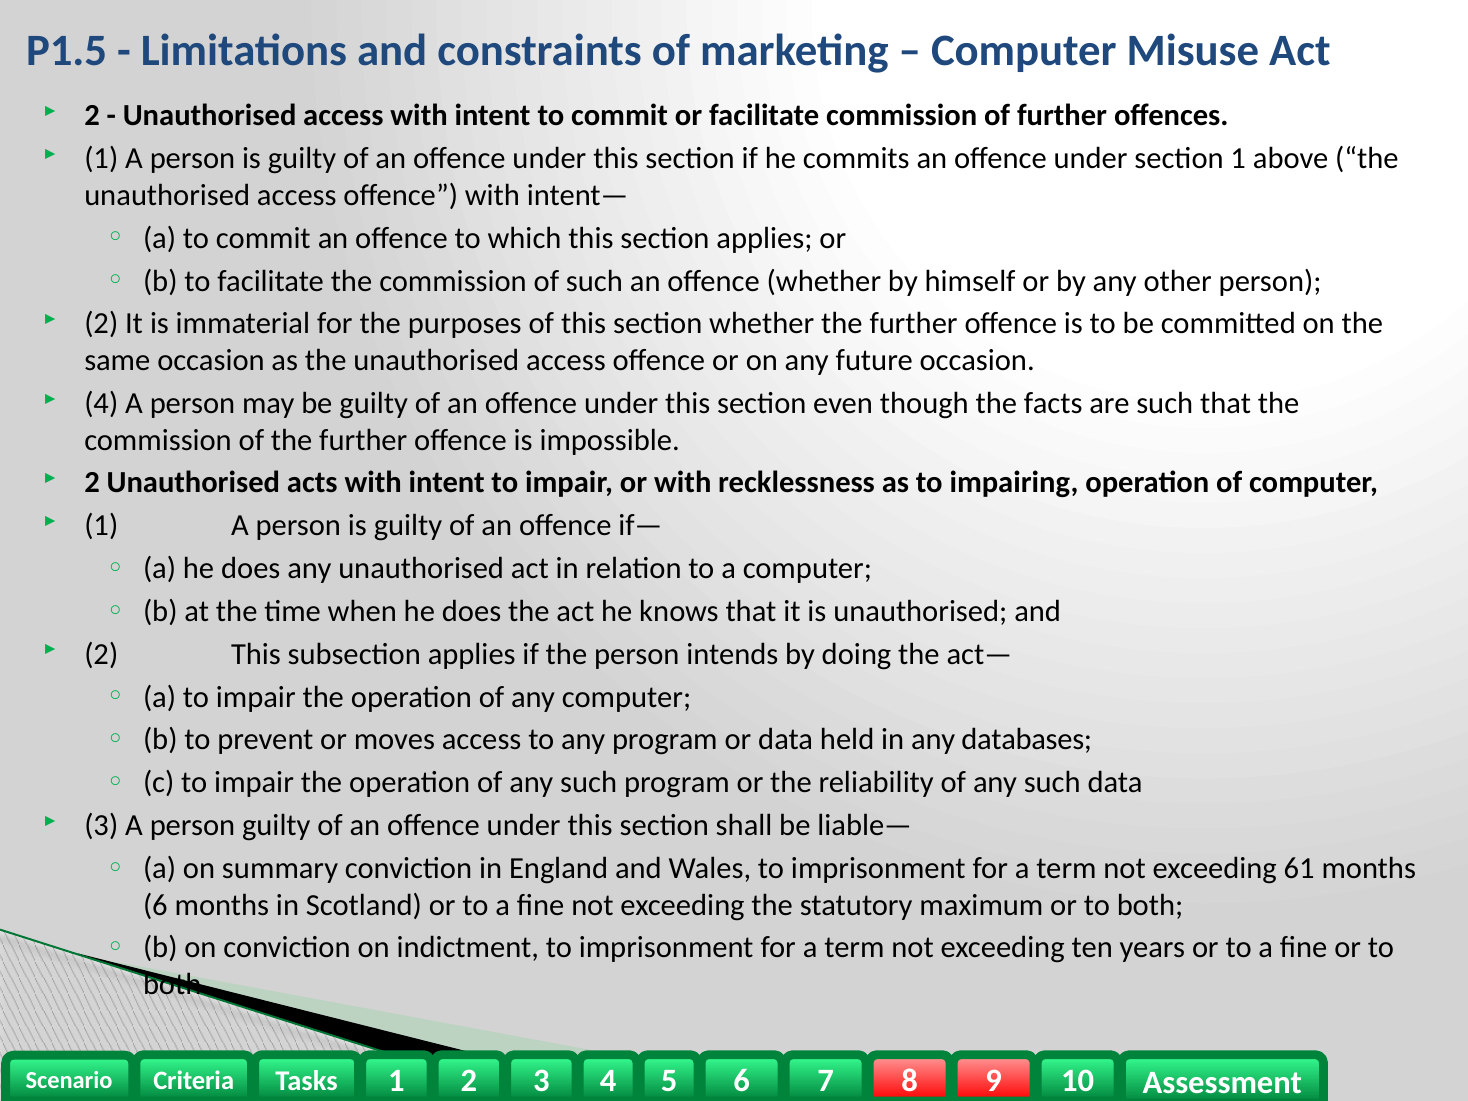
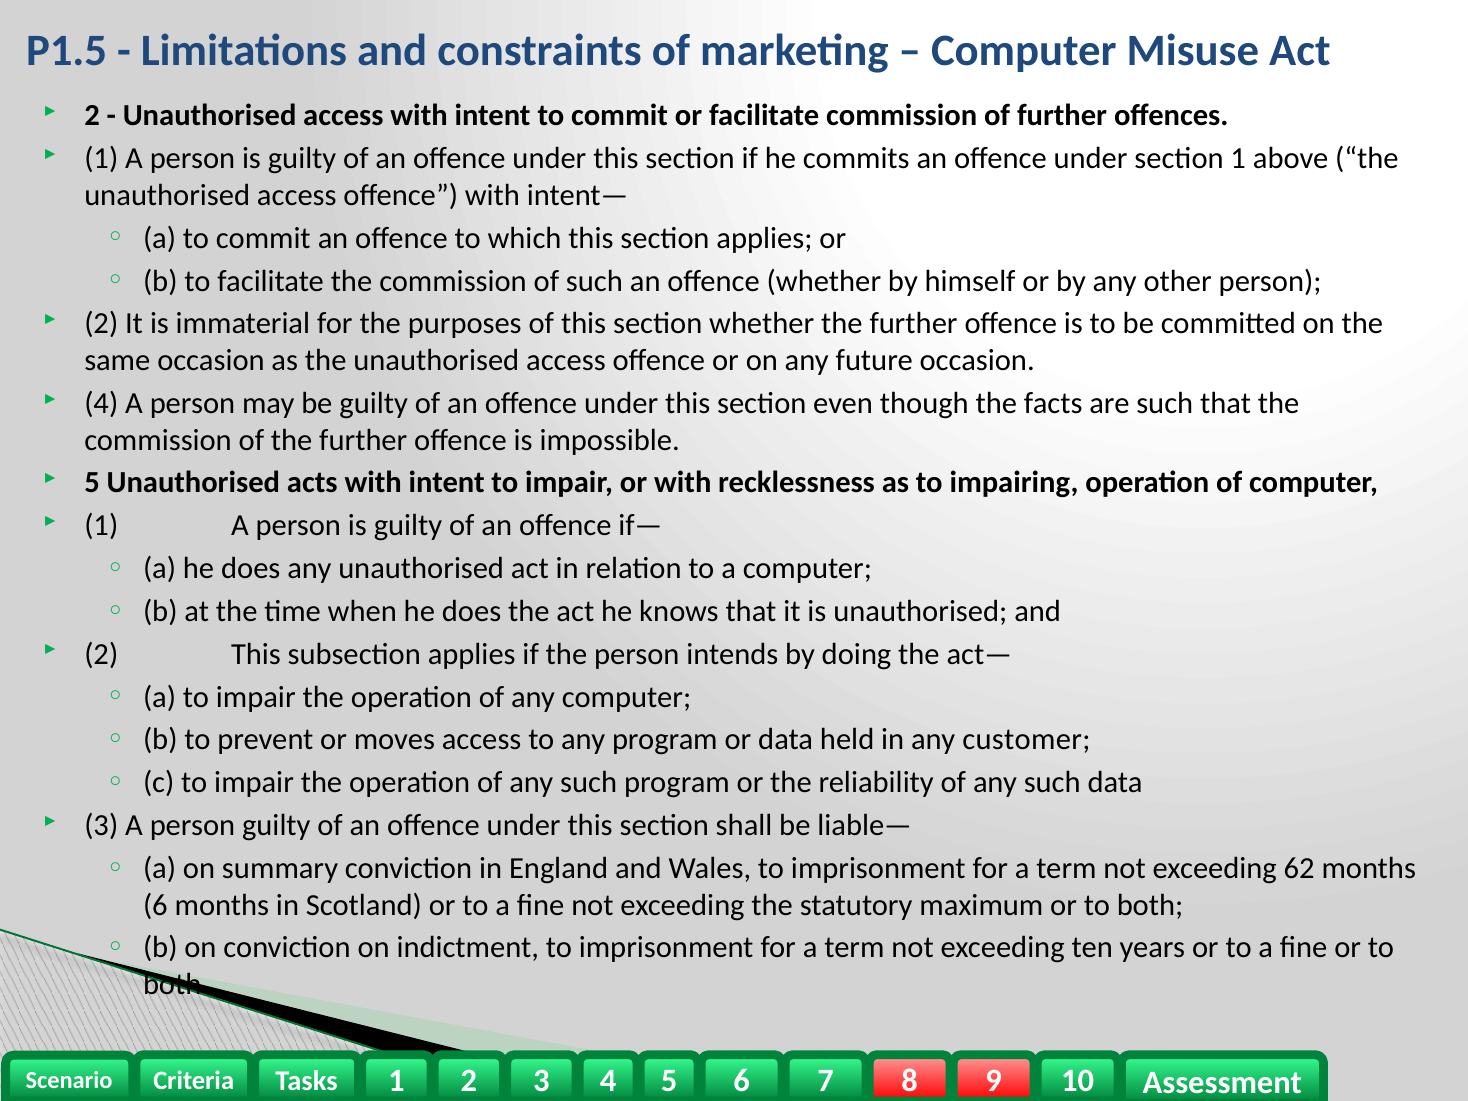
2: 2 -> 5 (92, 483)
databases: databases -> customer (1026, 740)
61: 61 -> 62 (1299, 868)
